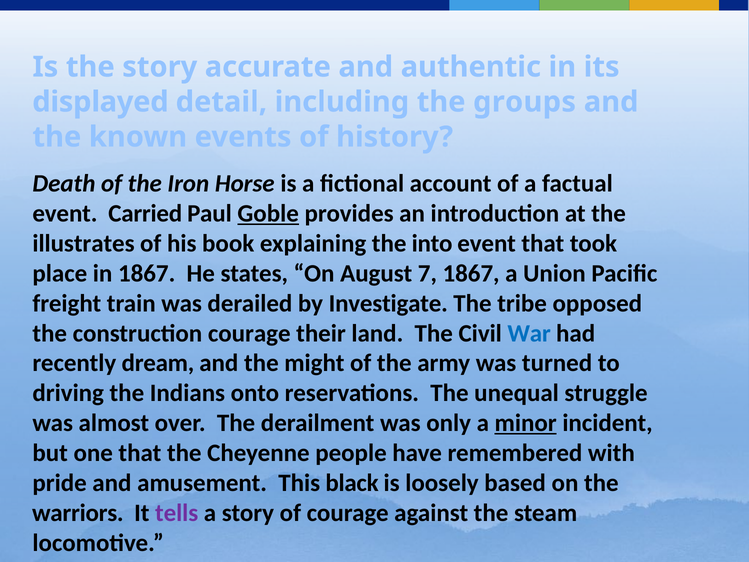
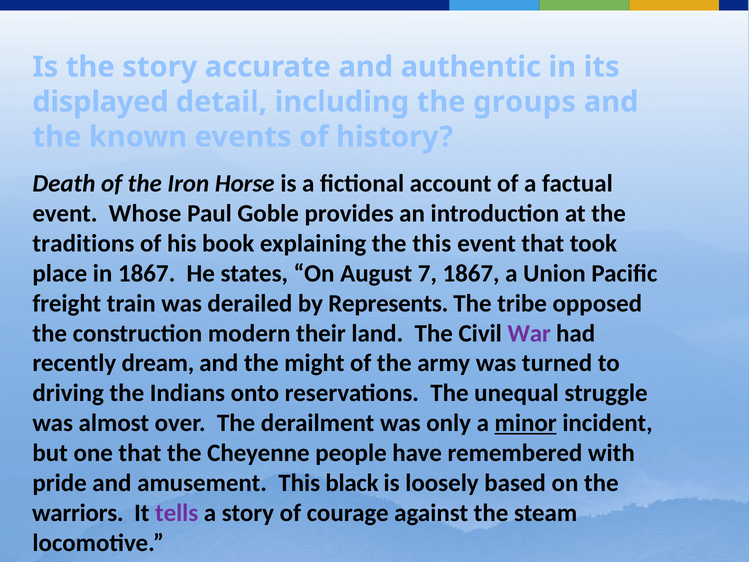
Carried: Carried -> Whose (145, 213)
Goble underline: present -> none (268, 213)
illustrates: illustrates -> traditions (83, 243)
the into: into -> this (432, 243)
Investigate: Investigate -> Represents (388, 303)
construction courage: courage -> modern (249, 333)
War colour: blue -> purple (529, 333)
